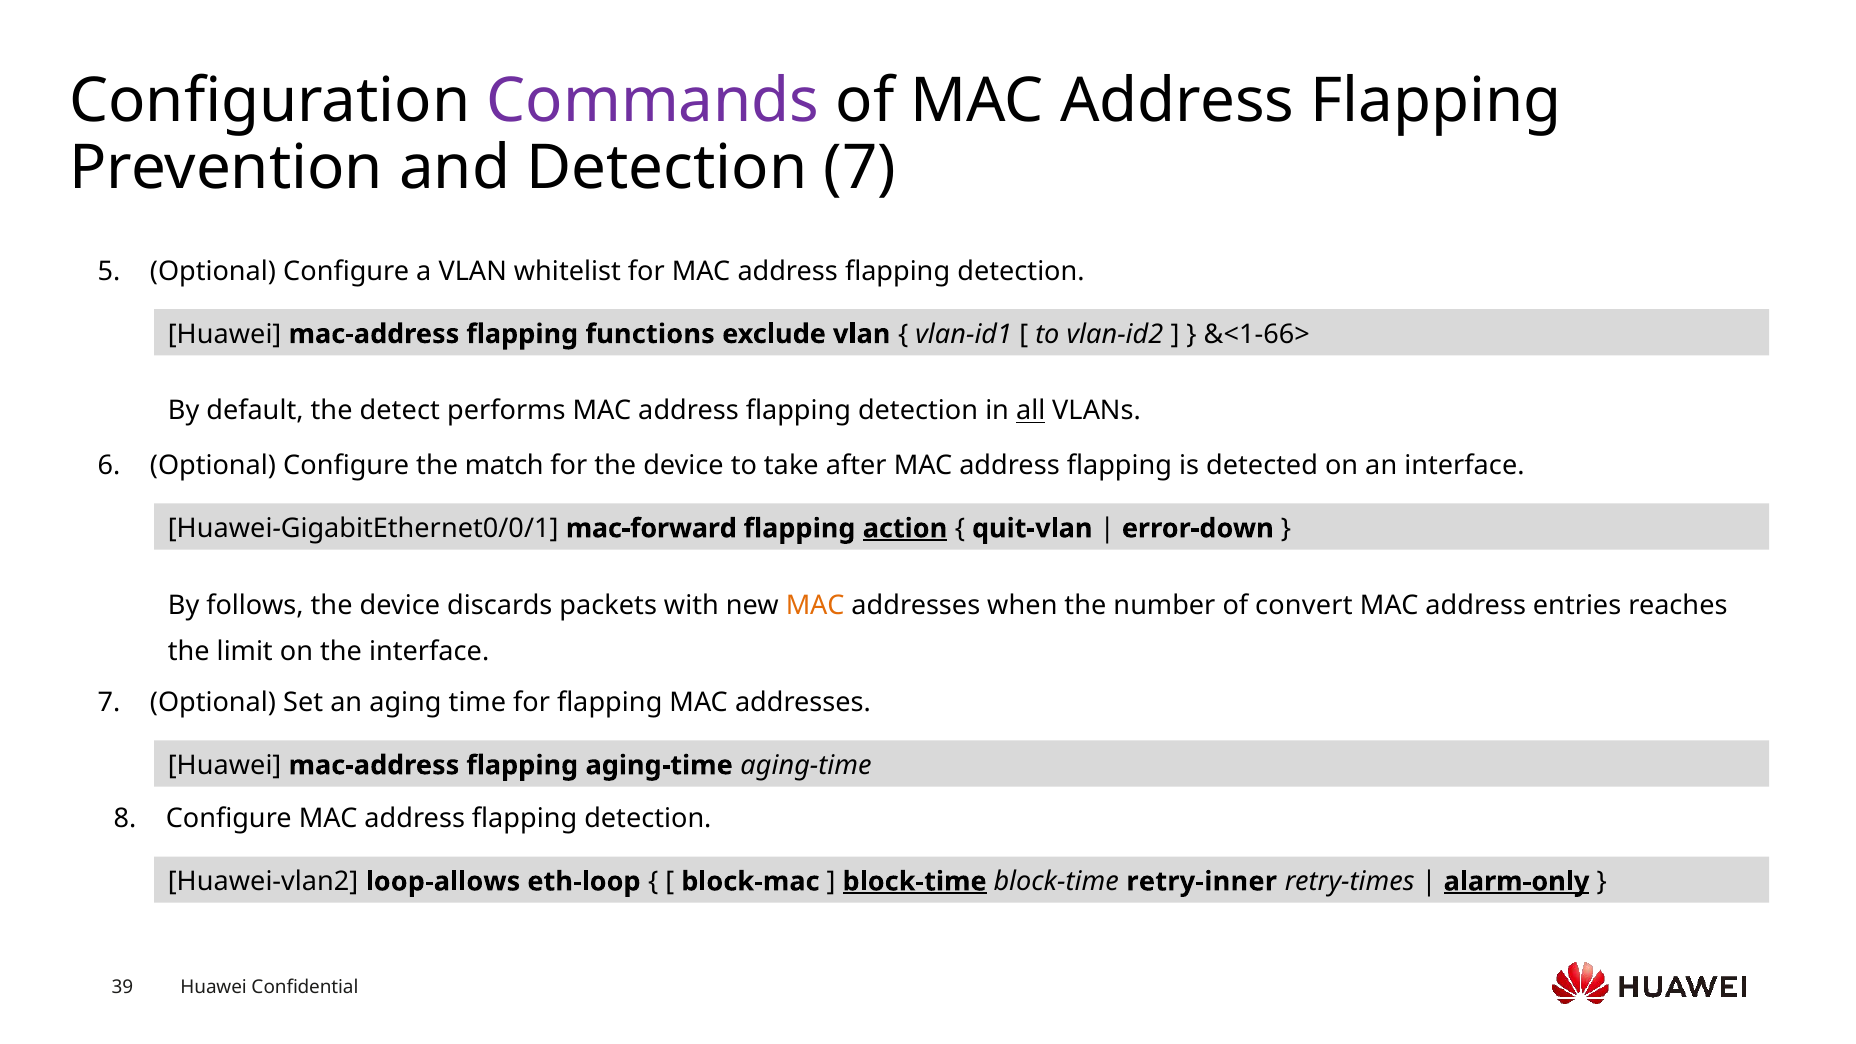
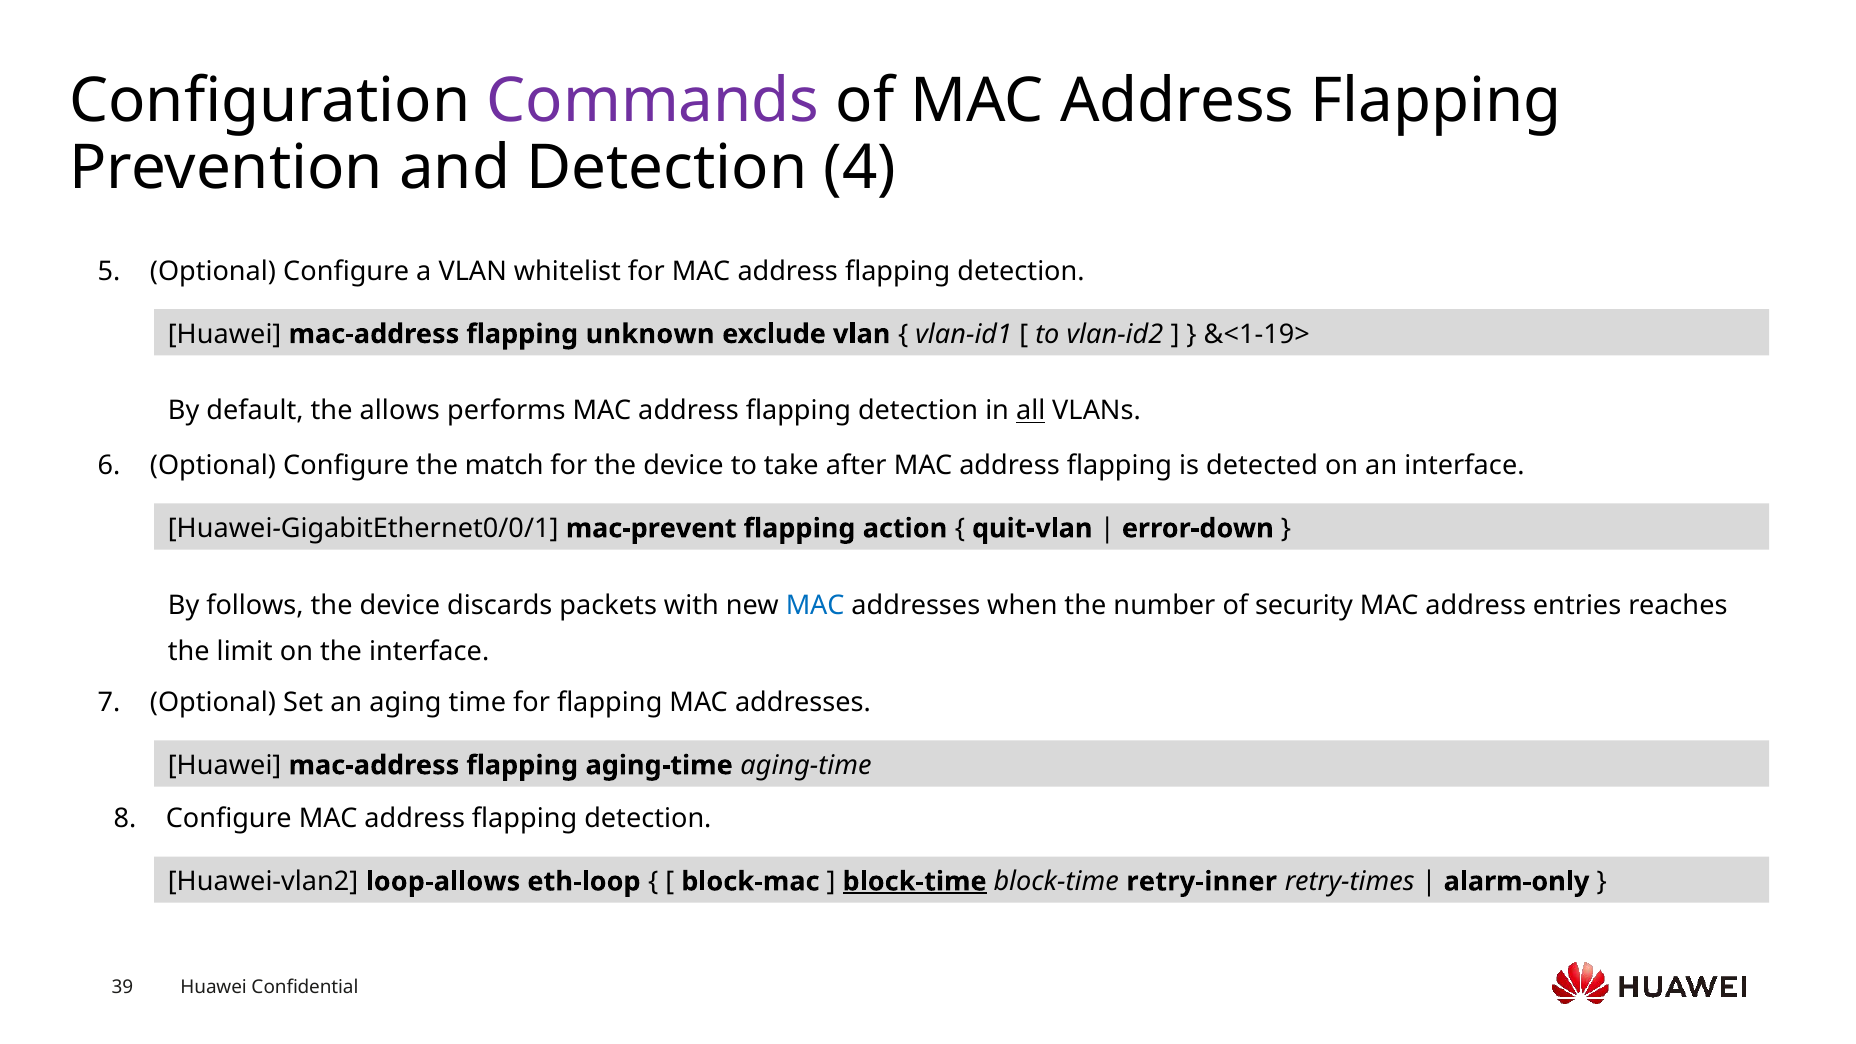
Detection 7: 7 -> 4 (860, 168)
functions: functions -> unknown (650, 334)
&<1-66>: &<1-66> -> &<1-19> (1257, 334)
detect: detect -> allows (400, 411)
mac-forward: mac-forward -> mac-prevent (651, 528)
action underline: present -> none (905, 528)
MAC colour: orange -> blue (815, 605)
convert: convert -> security (1304, 605)
alarm-only underline: present -> none (1516, 882)
